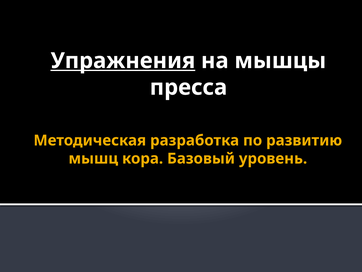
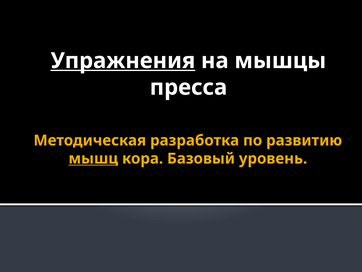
мышц underline: none -> present (93, 158)
